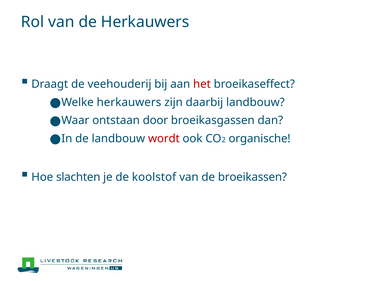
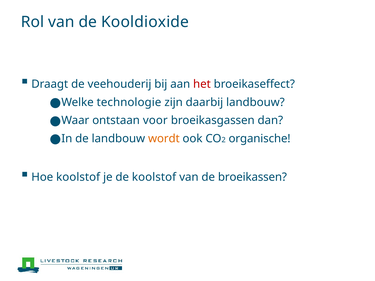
de Herkauwers: Herkauwers -> Kooldioxide (145, 22)
Welke herkauwers: herkauwers -> technologie (129, 102)
door: door -> voor (155, 121)
wordt colour: red -> orange (164, 139)
Hoe slachten: slachten -> koolstof (78, 177)
